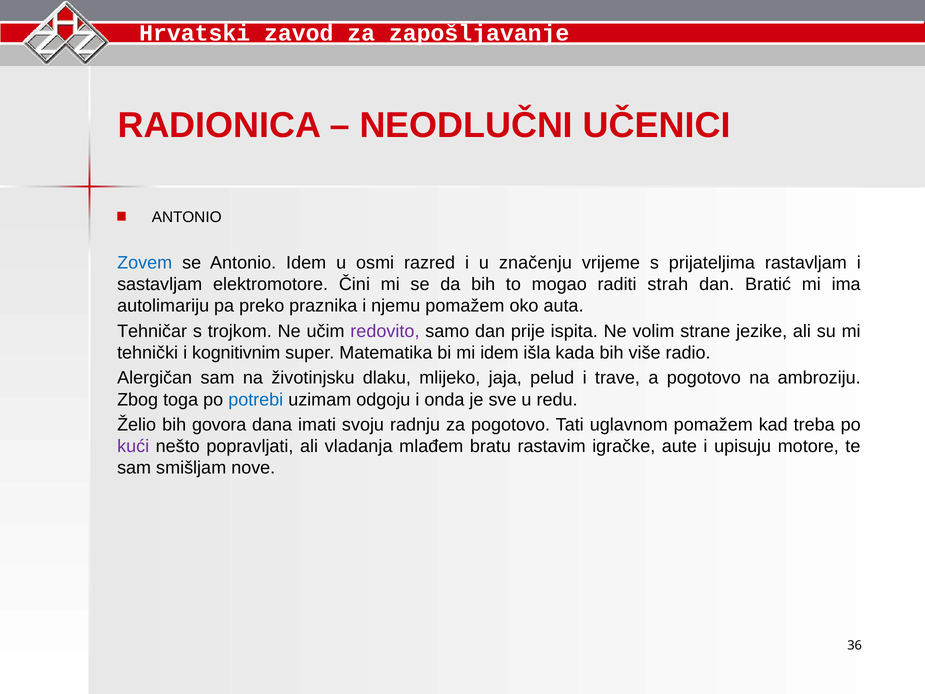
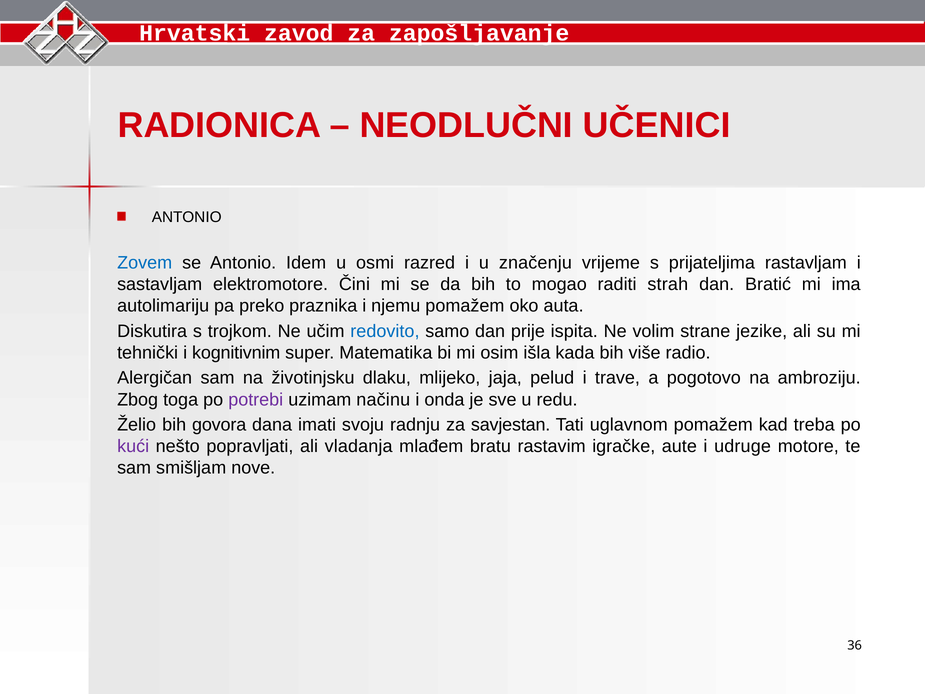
Tehničar: Tehničar -> Diskutira (152, 331)
redovito colour: purple -> blue (385, 331)
mi idem: idem -> osim (499, 353)
potrebi colour: blue -> purple (256, 399)
odgoju: odgoju -> načinu (383, 399)
za pogotovo: pogotovo -> savjestan (511, 425)
upisuju: upisuju -> udruge (743, 446)
